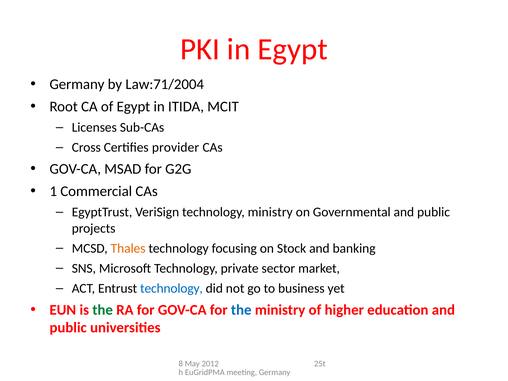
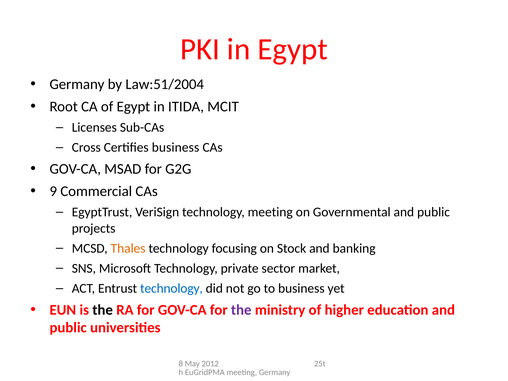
Law:71/2004: Law:71/2004 -> Law:51/2004 (165, 84)
Certifies provider: provider -> business (176, 148)
1: 1 -> 9 (53, 191)
technology ministry: ministry -> meeting (270, 212)
the colour: green -> black (103, 310)
the colour: blue -> purple (241, 310)
